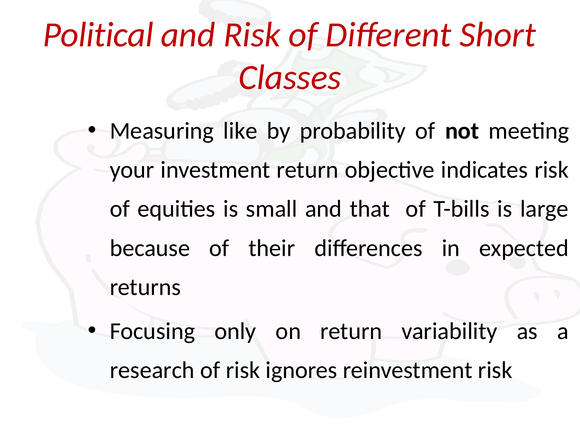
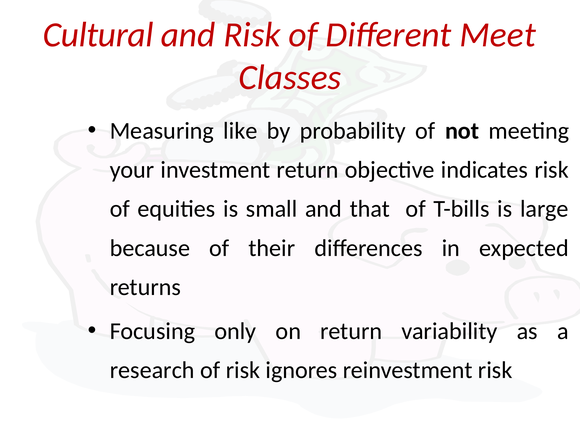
Political: Political -> Cultural (98, 35)
Short: Short -> Meet (498, 35)
